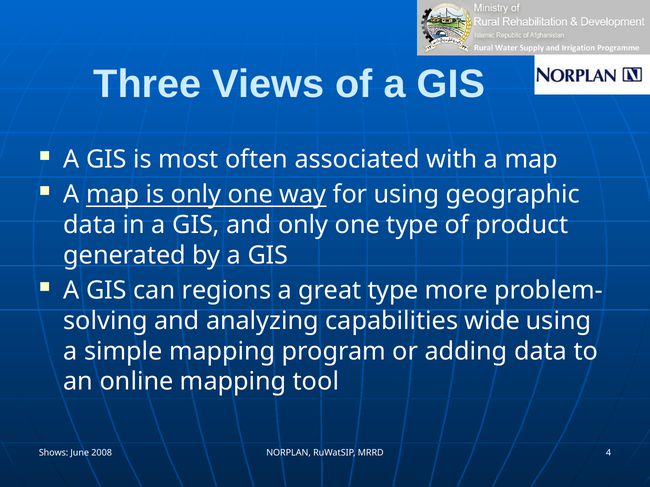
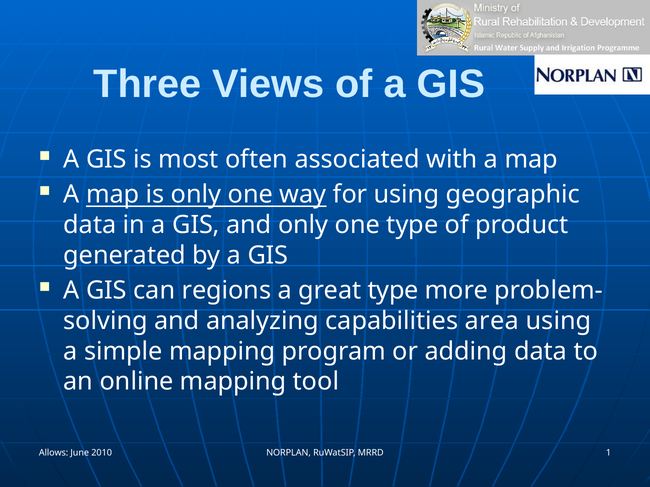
wide: wide -> area (492, 321)
Shows: Shows -> Allows (54, 453)
2008: 2008 -> 2010 (102, 453)
4: 4 -> 1 (608, 453)
